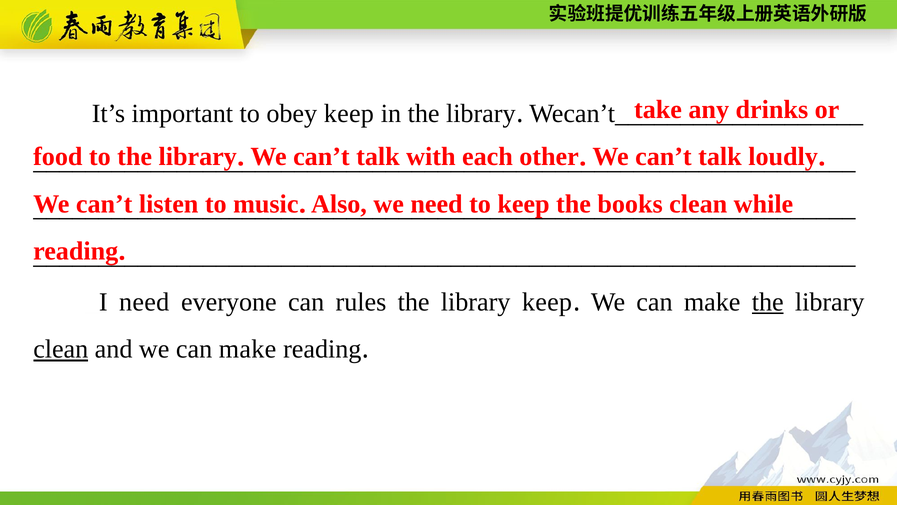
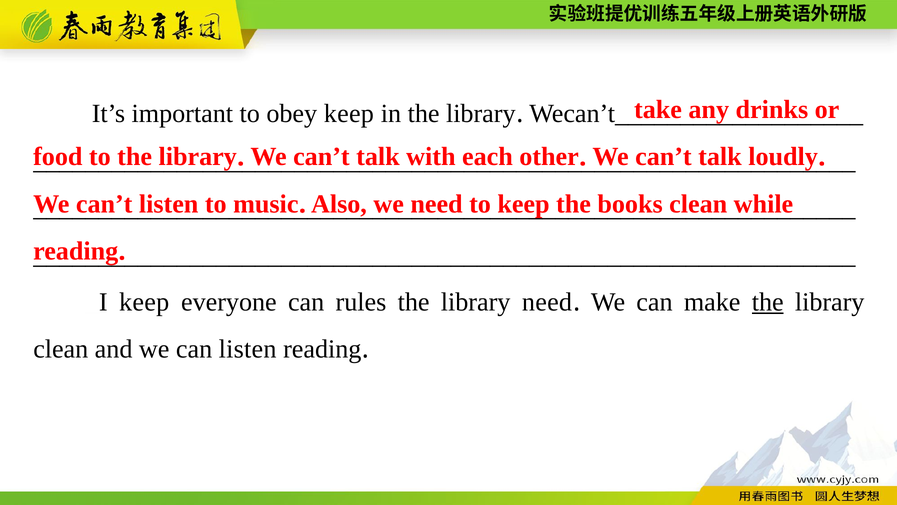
_I need: need -> keep (144, 302)
library keep: keep -> need (547, 302)
clean underline: present -> none (61, 349)
and we can make: make -> listen (248, 349)
